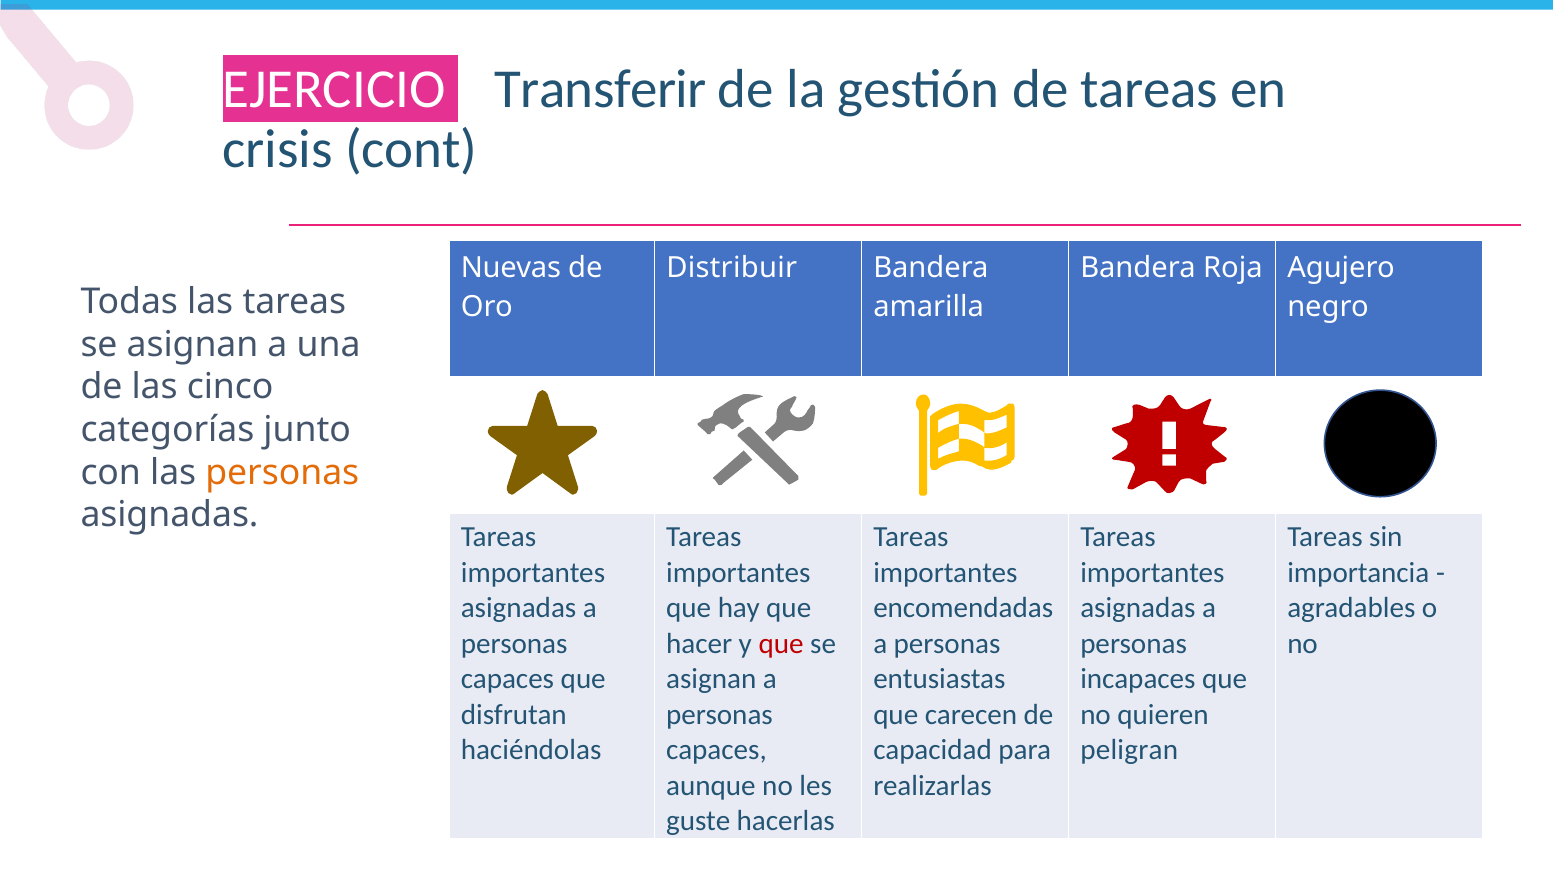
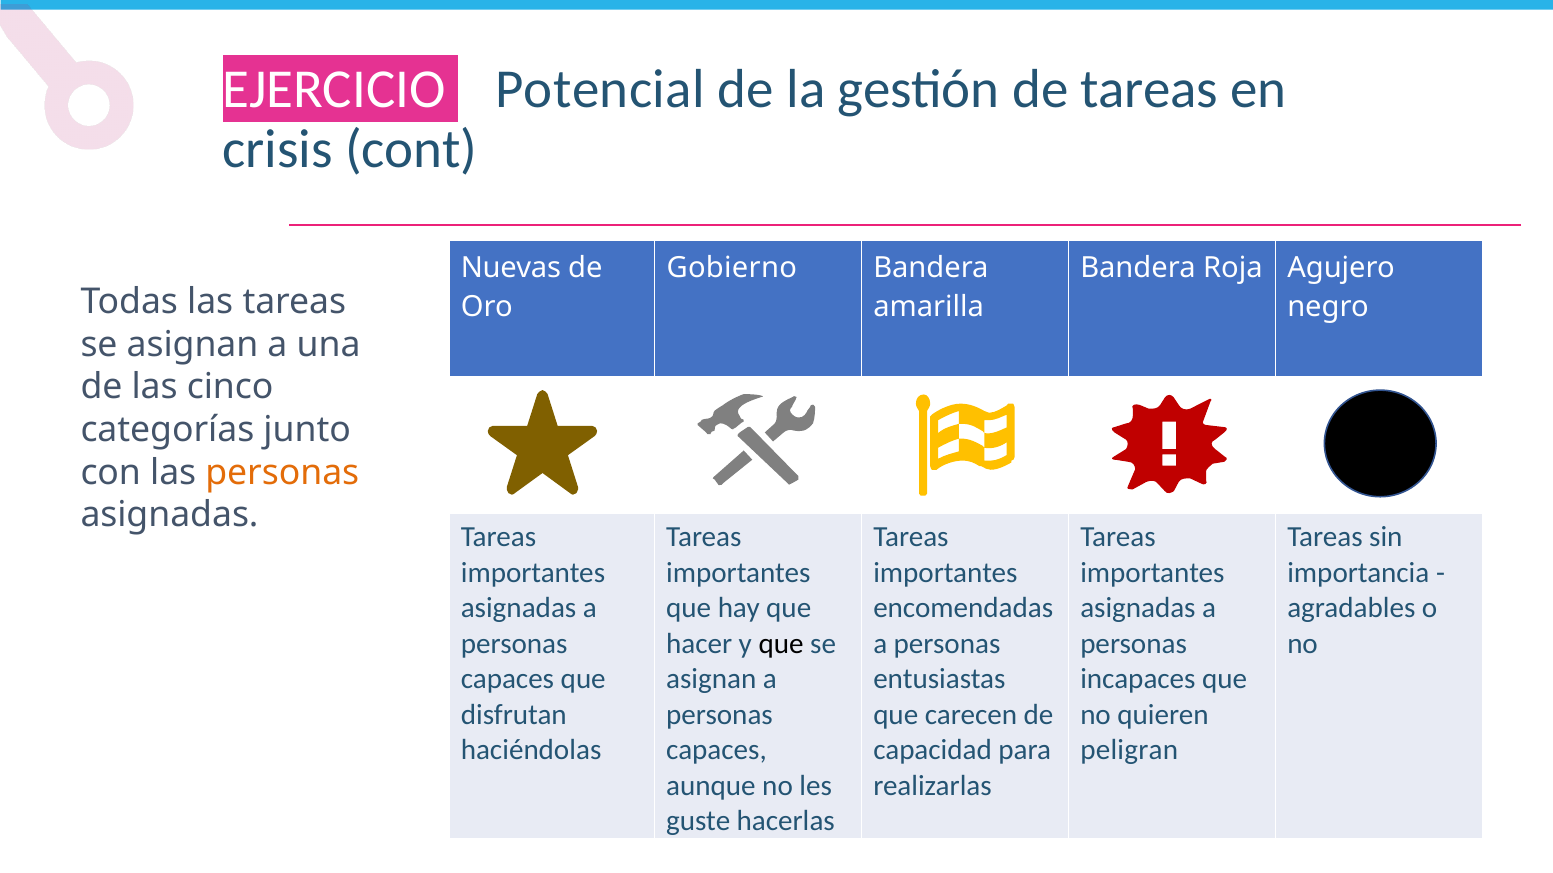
Transferir: Transferir -> Potencial (600, 90)
Distribuir: Distribuir -> Gobierno (732, 268)
que colour: red -> black (781, 644)
